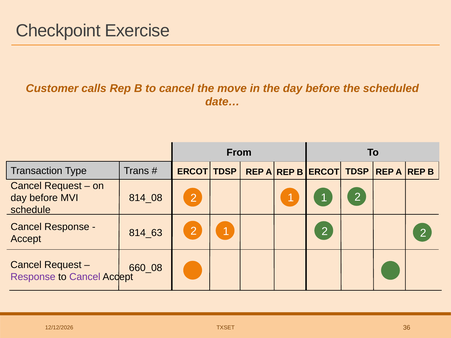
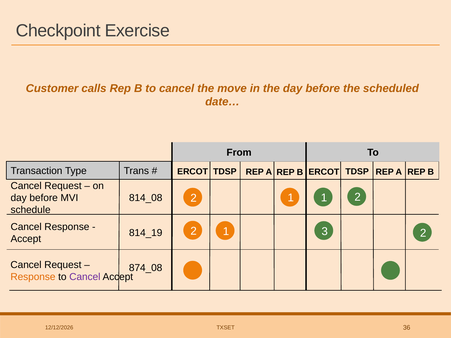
2: 2 -> 3 (325, 231)
814_63: 814_63 -> 814_19 (146, 233)
660_08: 660_08 -> 874_08 (146, 268)
Response colour: purple -> orange (33, 277)
